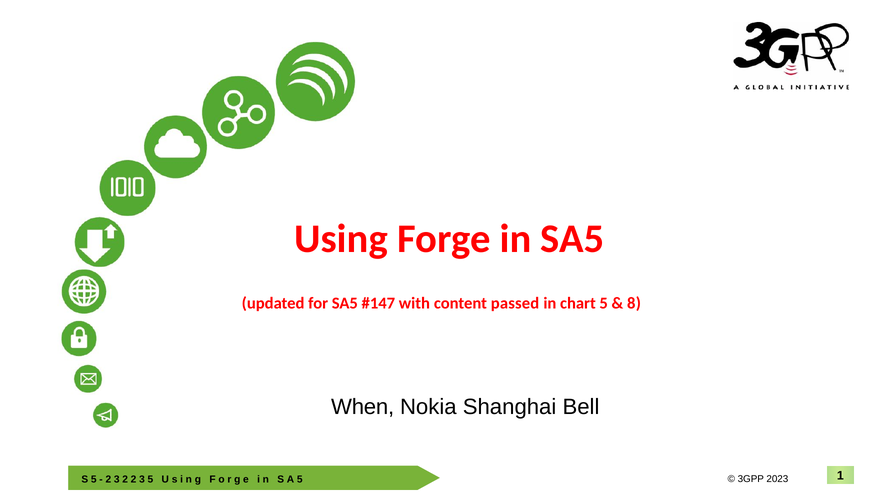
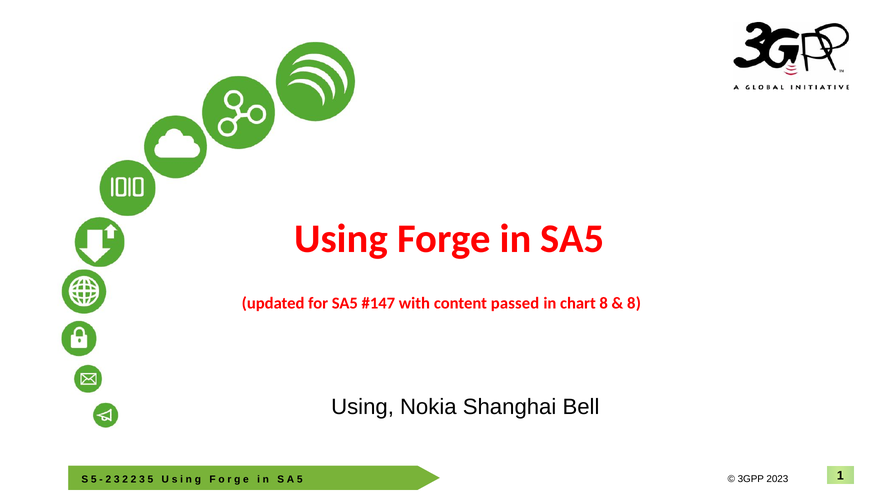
chart 5: 5 -> 8 (604, 304)
When: When -> Using (363, 407)
